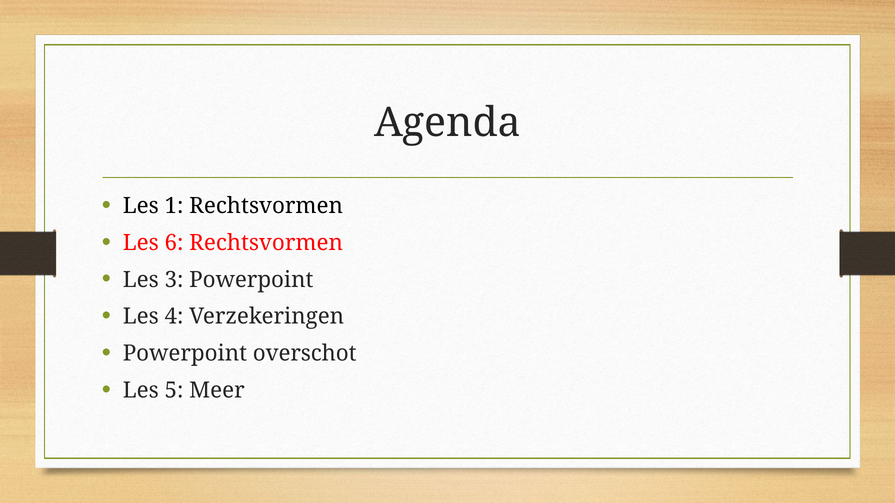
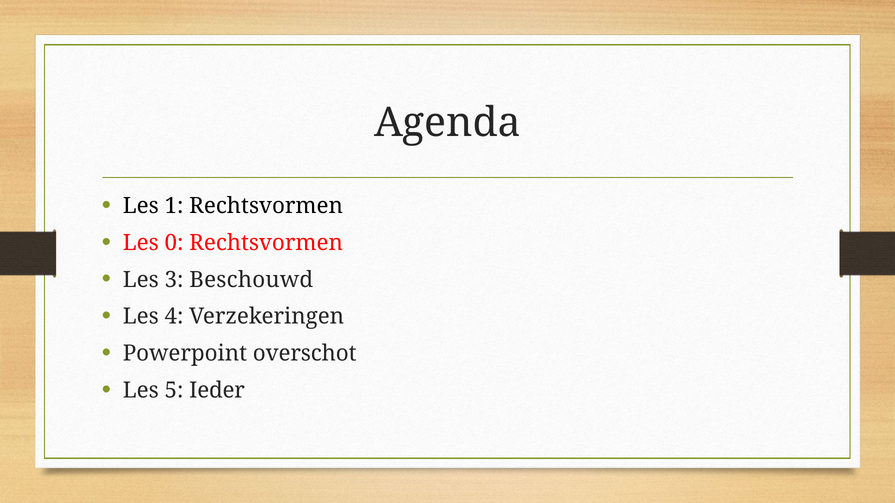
6: 6 -> 0 (174, 243)
3 Powerpoint: Powerpoint -> Beschouwd (251, 280)
Meer: Meer -> Ieder (217, 391)
